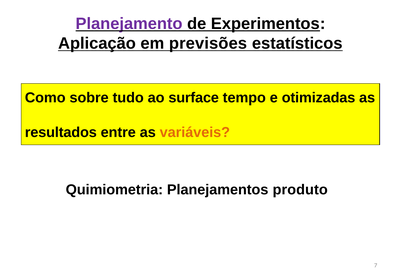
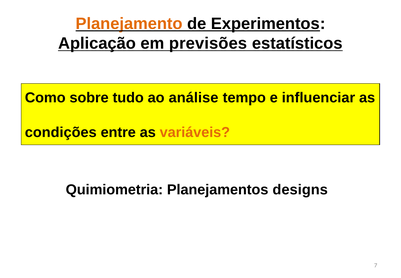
Planejamento colour: purple -> orange (129, 24)
surface: surface -> análise (194, 98)
otimizadas: otimizadas -> influenciar (318, 98)
resultados: resultados -> condições (61, 132)
produto: produto -> designs (300, 189)
